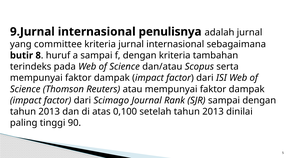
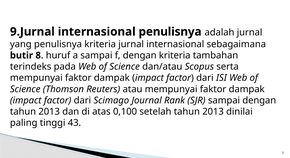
yang committee: committee -> penulisnya (58, 44)
90: 90 -> 43 (74, 123)
